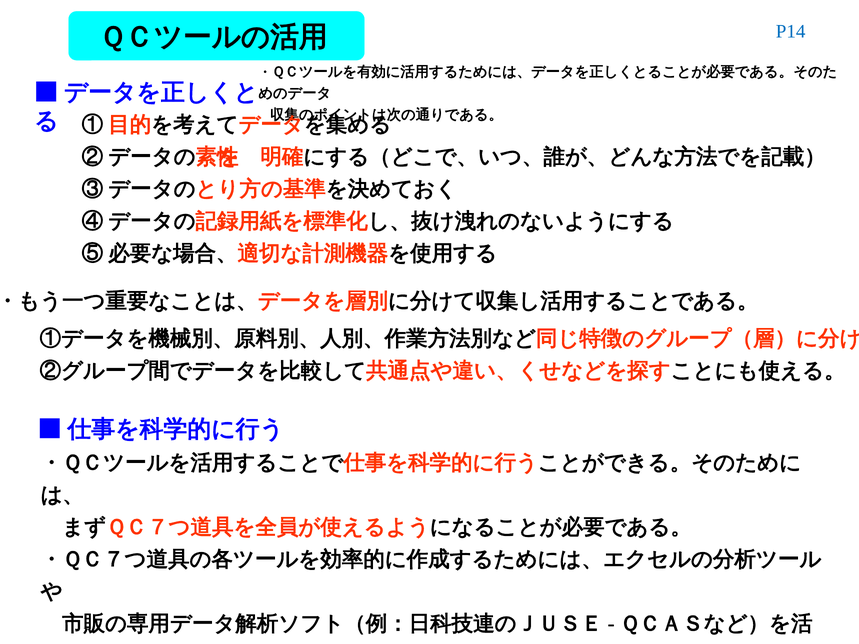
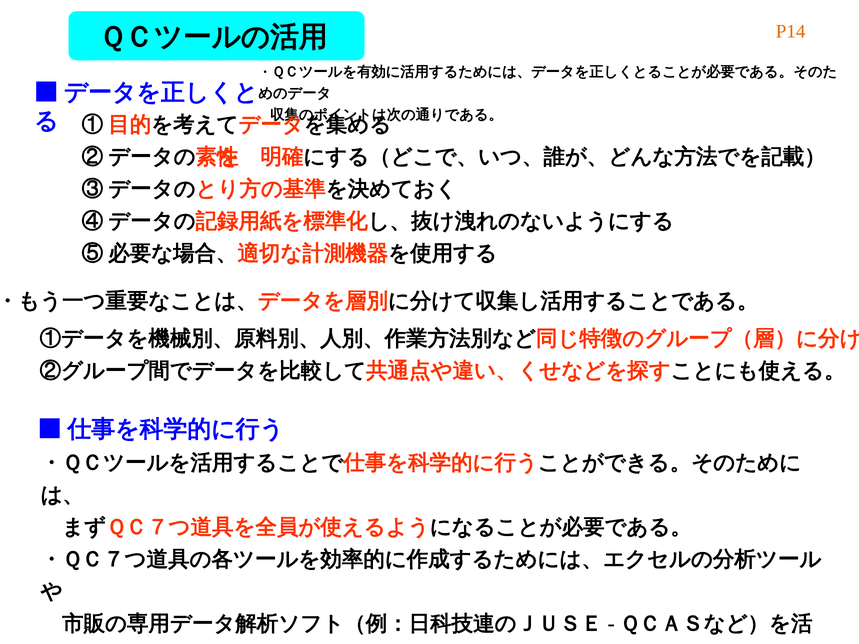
P14 colour: blue -> orange (791, 31)
